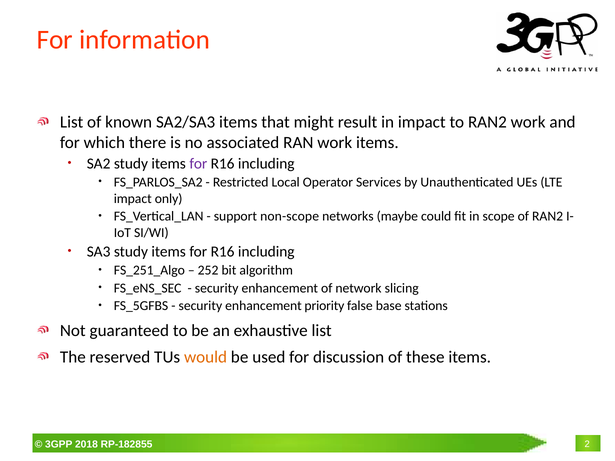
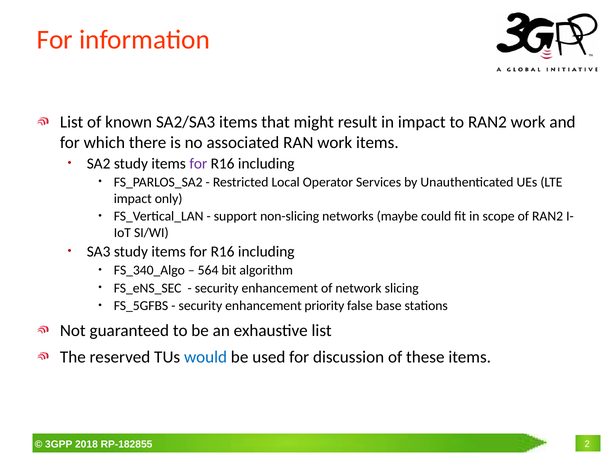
non-scope: non-scope -> non-slicing (290, 216)
FS_251_Algo: FS_251_Algo -> FS_340_Algo (149, 271)
252: 252 -> 564 (208, 271)
would colour: orange -> blue (206, 357)
